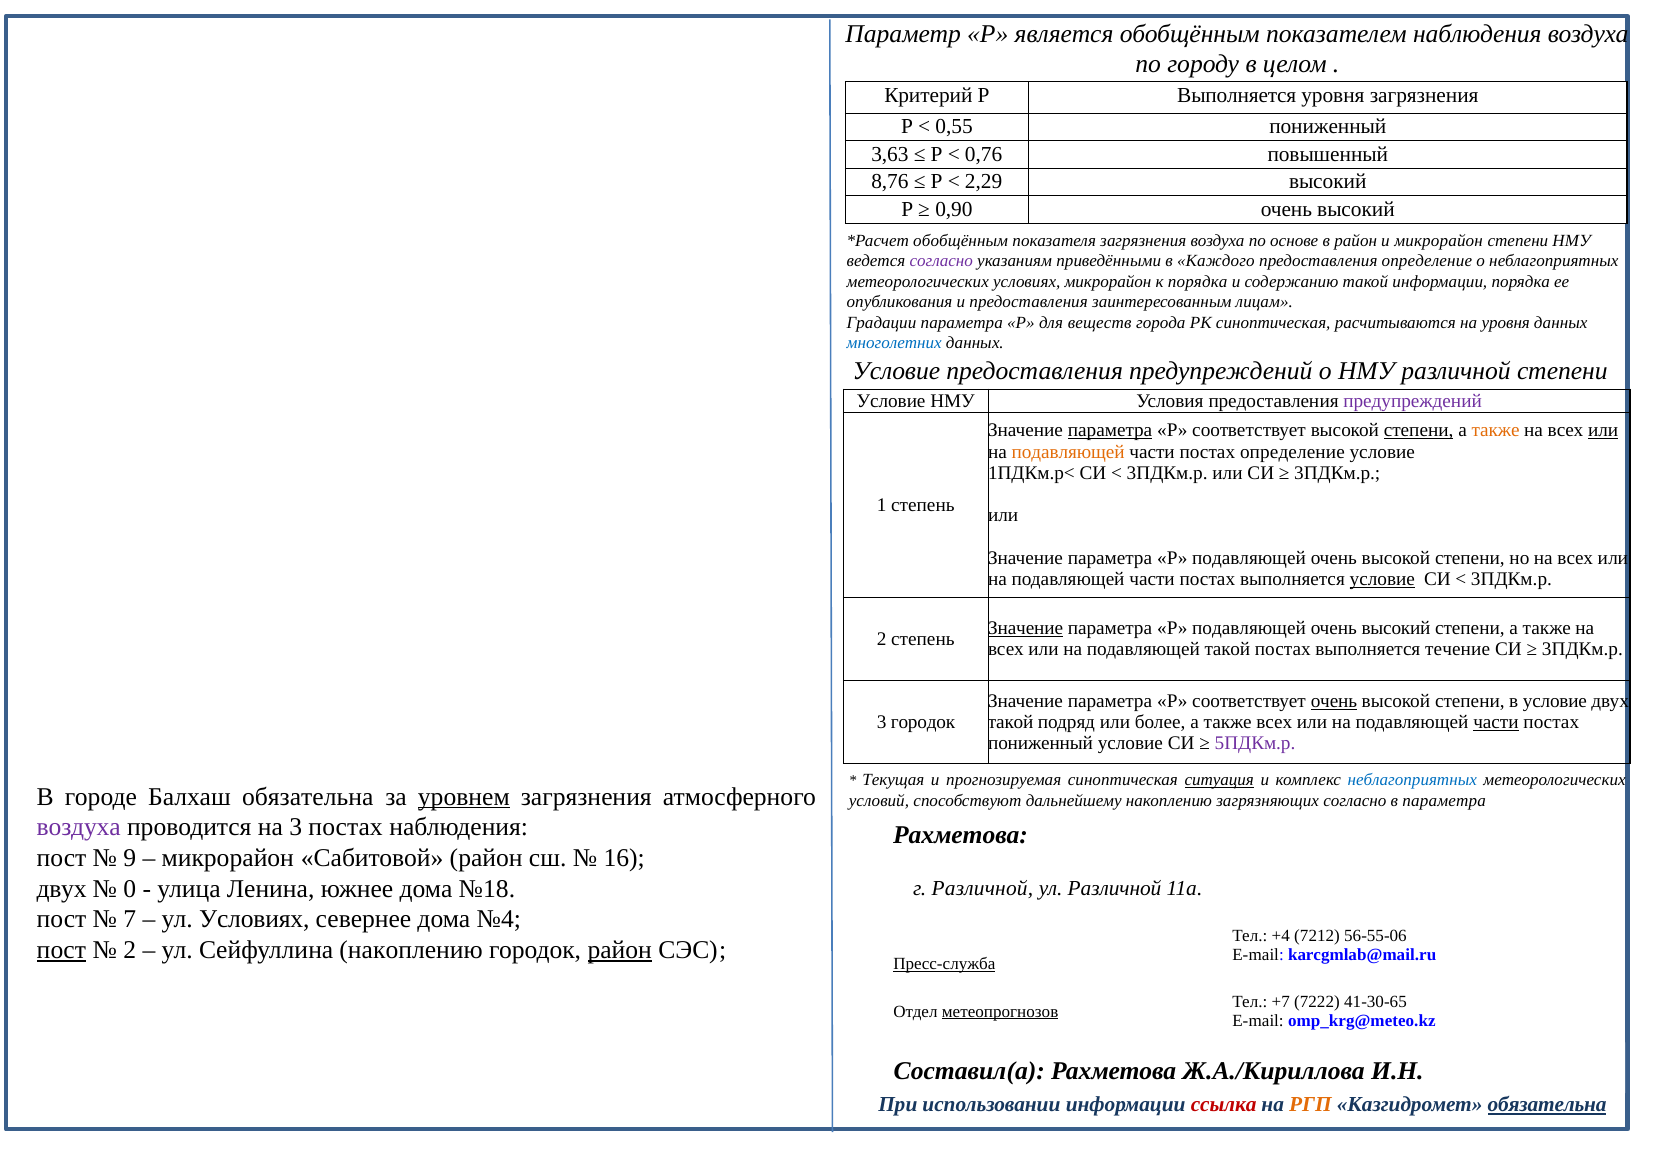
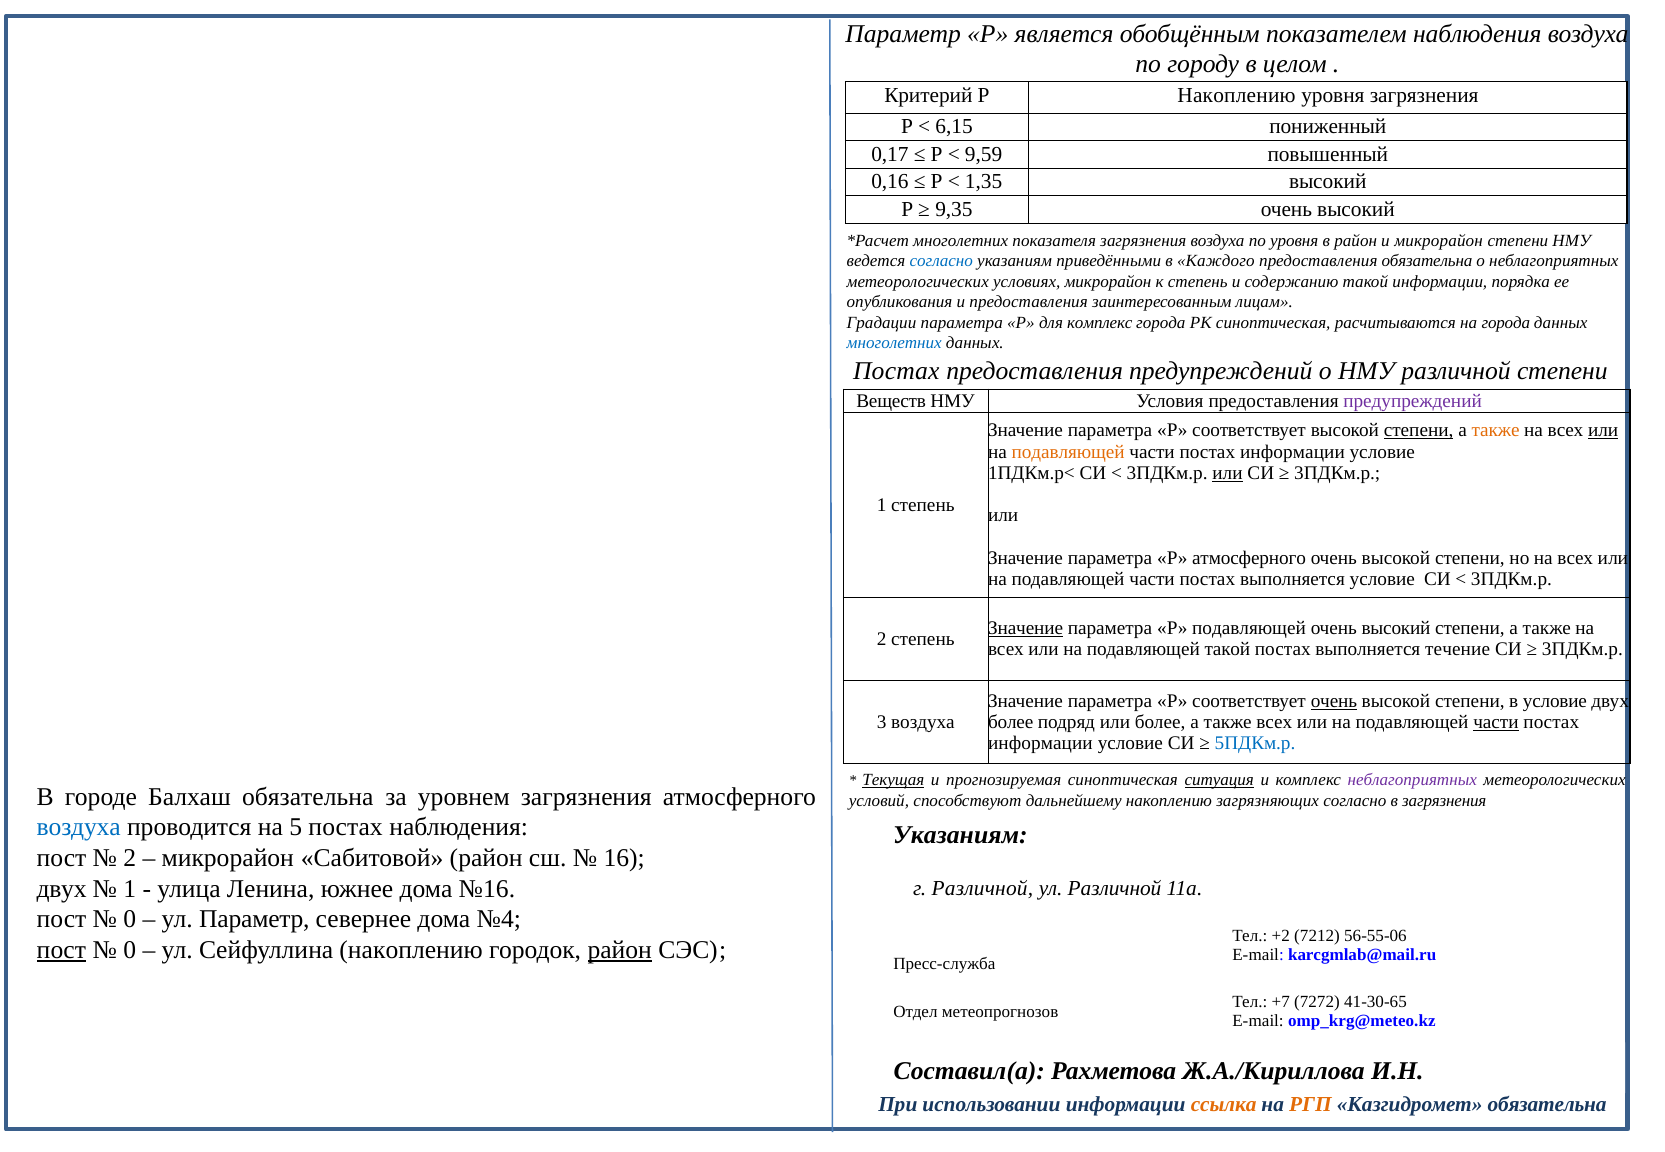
Р Выполняется: Выполняется -> Накоплению (1237, 95)
0,55: 0,55 -> 6,15 (954, 127)
3,63: 3,63 -> 0,17 (890, 154)
0,76: 0,76 -> 9,59 (984, 154)
8,76: 8,76 -> 0,16 (890, 182)
2,29: 2,29 -> 1,35 (984, 182)
0,90: 0,90 -> 9,35 (954, 209)
обобщённым: обобщённым -> многолетних (961, 241)
по основе: основе -> уровня (1294, 241)
согласно colour: purple -> blue (941, 261)
предоставления определение: определение -> обязательна (1427, 261)
к порядка: порядка -> степень (1198, 282)
для веществ: веществ -> комплекс (1100, 323)
на уровня: уровня -> города (1506, 323)
Условие: Условие -> Постах (896, 371)
Условие: Условие -> Веществ (891, 401)
параметра underline: present -> none (1110, 431)
определение: определение -> информации (1292, 452)
или underline: none -> present (1227, 473)
подавляющей: подавляющей -> атмосферного (1249, 558)
условие underline: present -> none (1382, 580)
3 городок: городок -> воздуха (923, 723)
такой: такой -> более (1011, 723)
пониженный: пониженный -> информации (1040, 744)
5ПДКм.р colour: purple -> blue (1255, 744)
Текущая underline: none -> present (893, 781)
неблагоприятных colour: blue -> purple (1412, 781)
уровнем underline: present -> none (464, 797)
в параметра: параметра -> загрязнения (1444, 801)
воздуха colour: purple -> blue (79, 828)
на 3: 3 -> 5 (296, 828)
Рахметова: Рахметова -> Указаниям (960, 835)
9: 9 -> 2 (130, 859)
0: 0 -> 1 (130, 889)
№18: №18 -> №16 (487, 889)
7: 7 -> 0 (130, 920)
ул Условиях: Условиях -> Параметр (254, 920)
+4: +4 -> +2 (1281, 936)
2: 2 -> 0 (130, 951)
Пресс-служба underline: present -> none (944, 964)
7222: 7222 -> 7272 (1317, 1003)
метеопрогнозов underline: present -> none (1000, 1012)
ссылка colour: red -> orange (1224, 1105)
обязательна underline: present -> none (1547, 1105)
